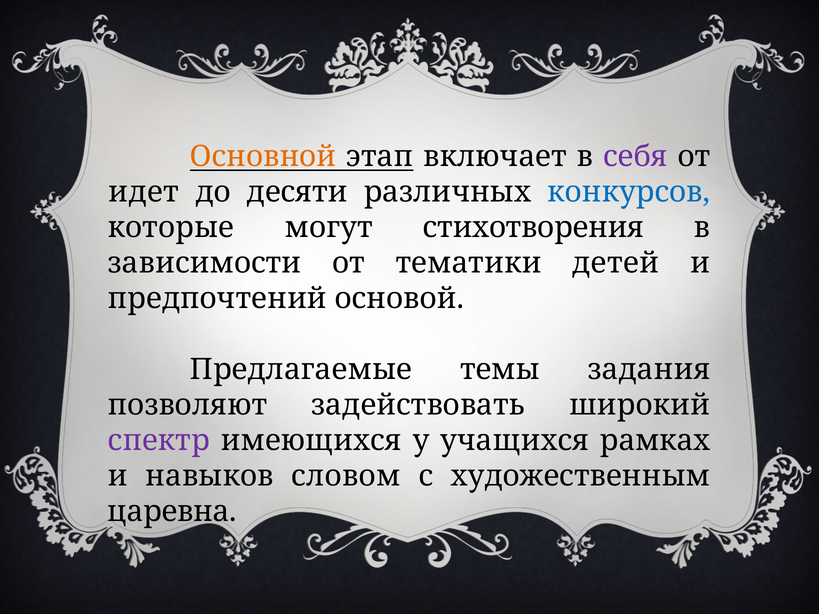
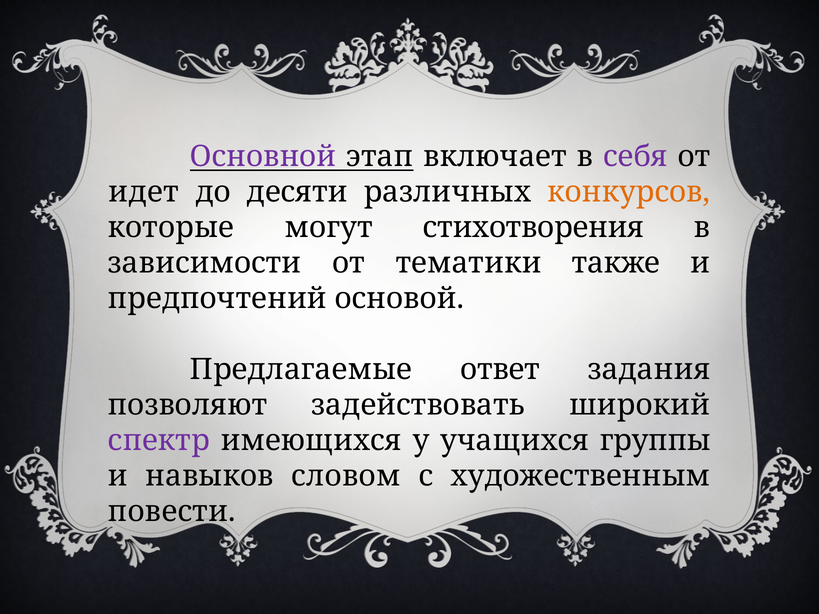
Основной colour: orange -> purple (263, 157)
конкурсов colour: blue -> orange (629, 192)
детей: детей -> также (616, 263)
темы: темы -> ответ (500, 370)
рамках: рамках -> группы (655, 441)
царевна: царевна -> повести (172, 511)
